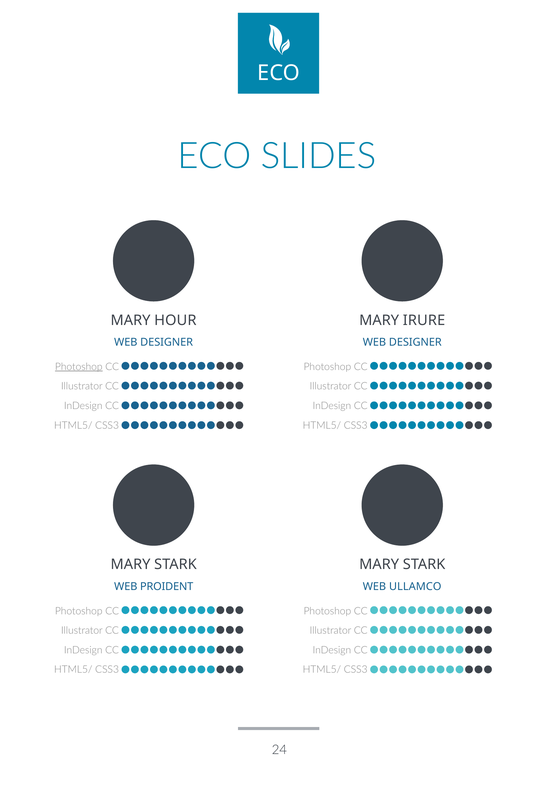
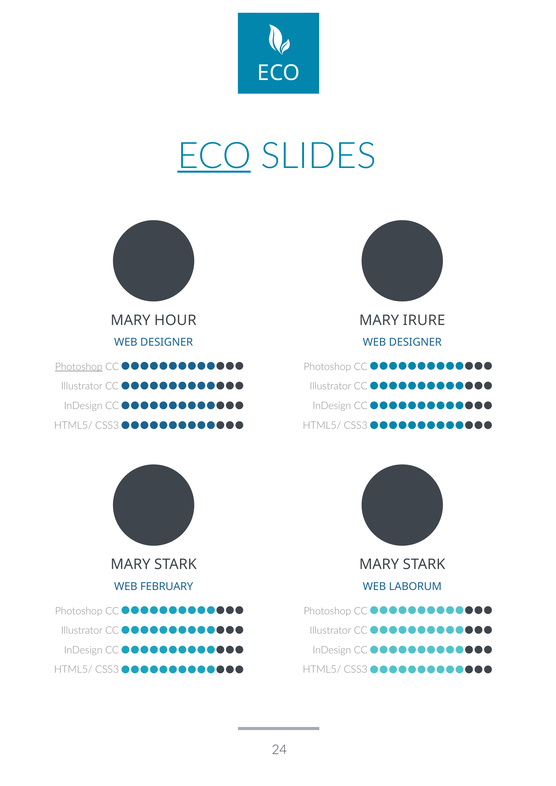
ECO underline: none -> present (214, 156)
PROIDENT: PROIDENT -> FEBRUARY (167, 587)
ULLAMCO: ULLAMCO -> LABORUM (415, 587)
